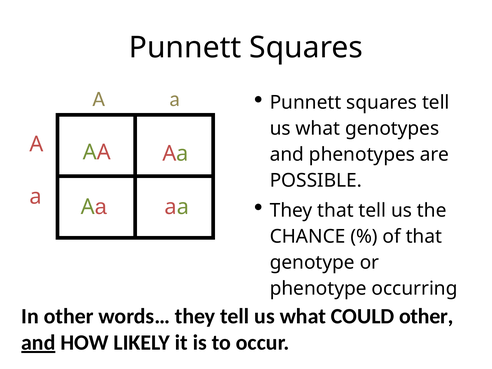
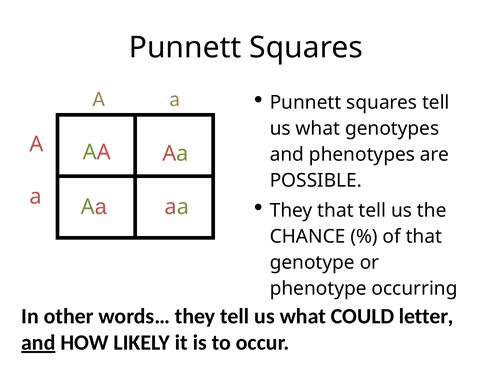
COULD other: other -> letter (426, 316)
